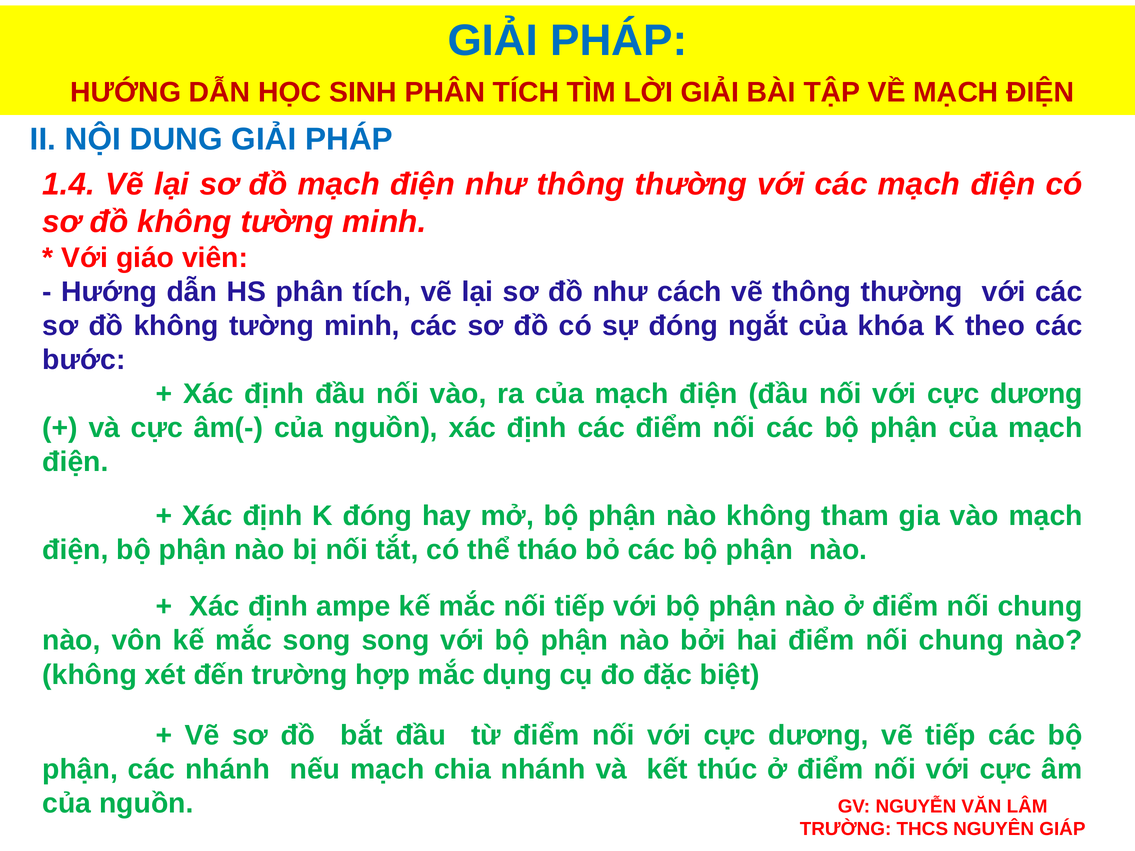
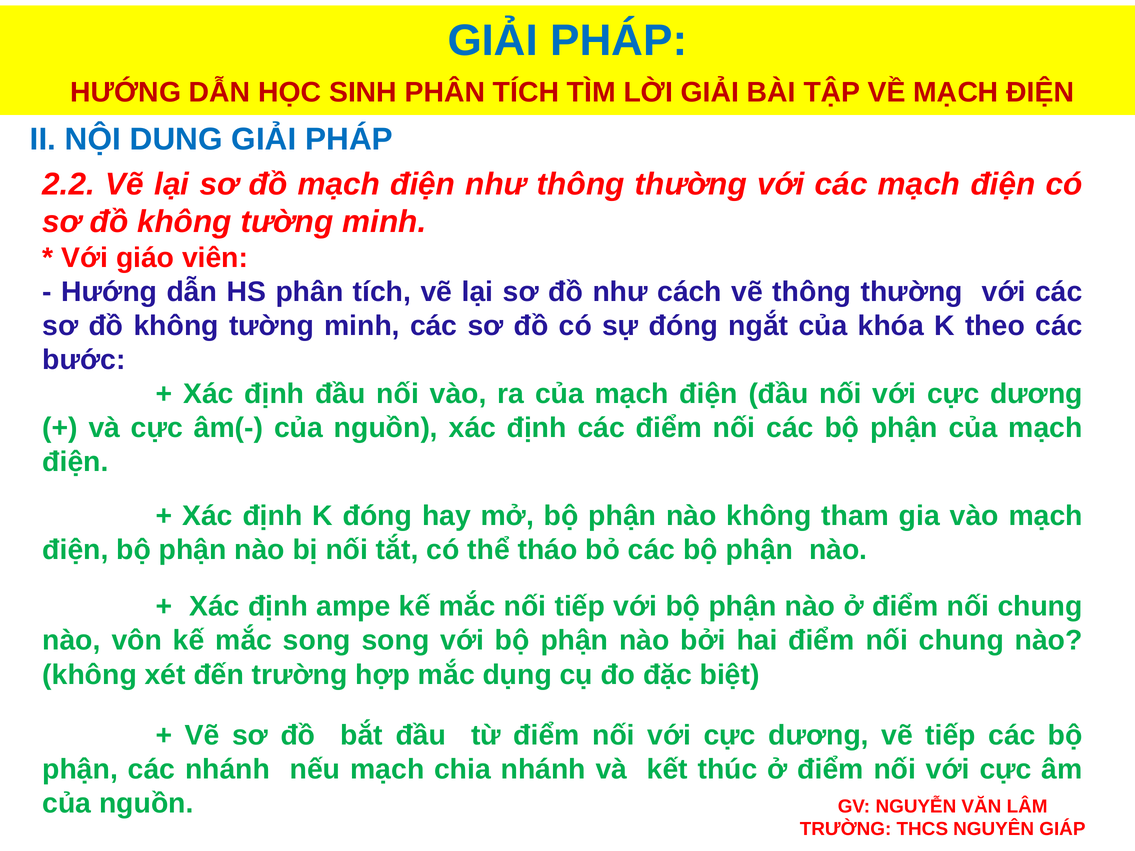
1.4: 1.4 -> 2.2 (69, 184)
